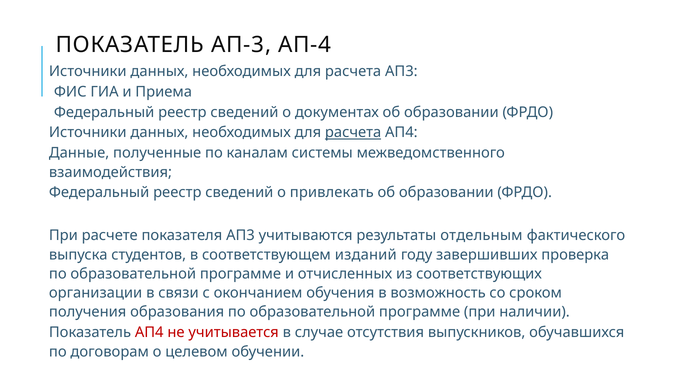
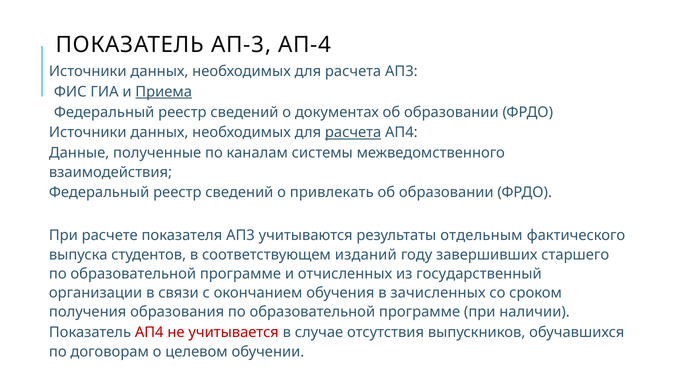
Приема underline: none -> present (164, 92)
проверка: проверка -> старшего (575, 254)
соответствующих: соответствующих -> государственный (479, 274)
возможность: возможность -> зачисленных (438, 293)
